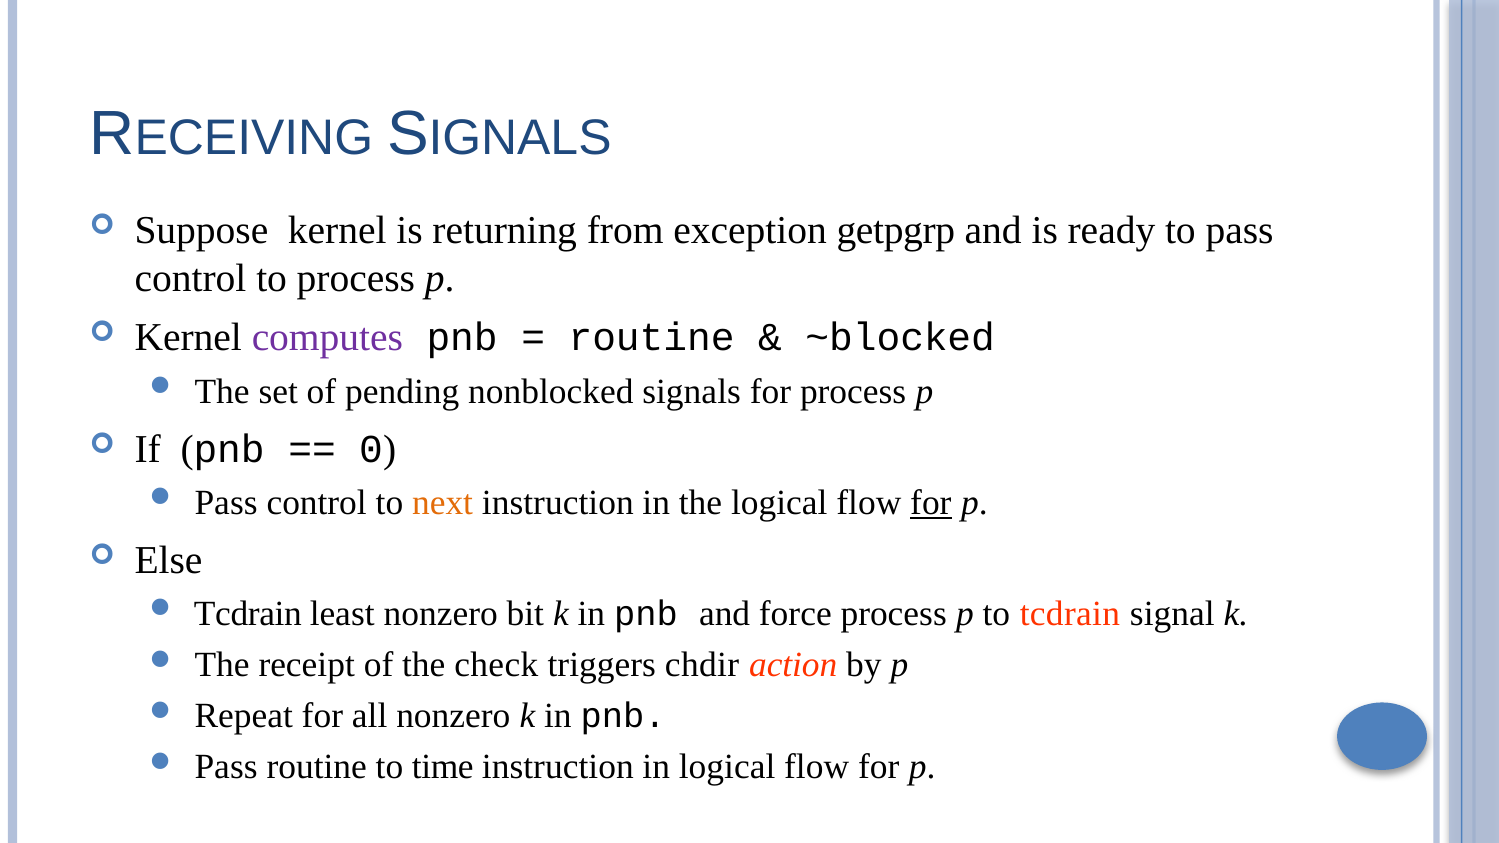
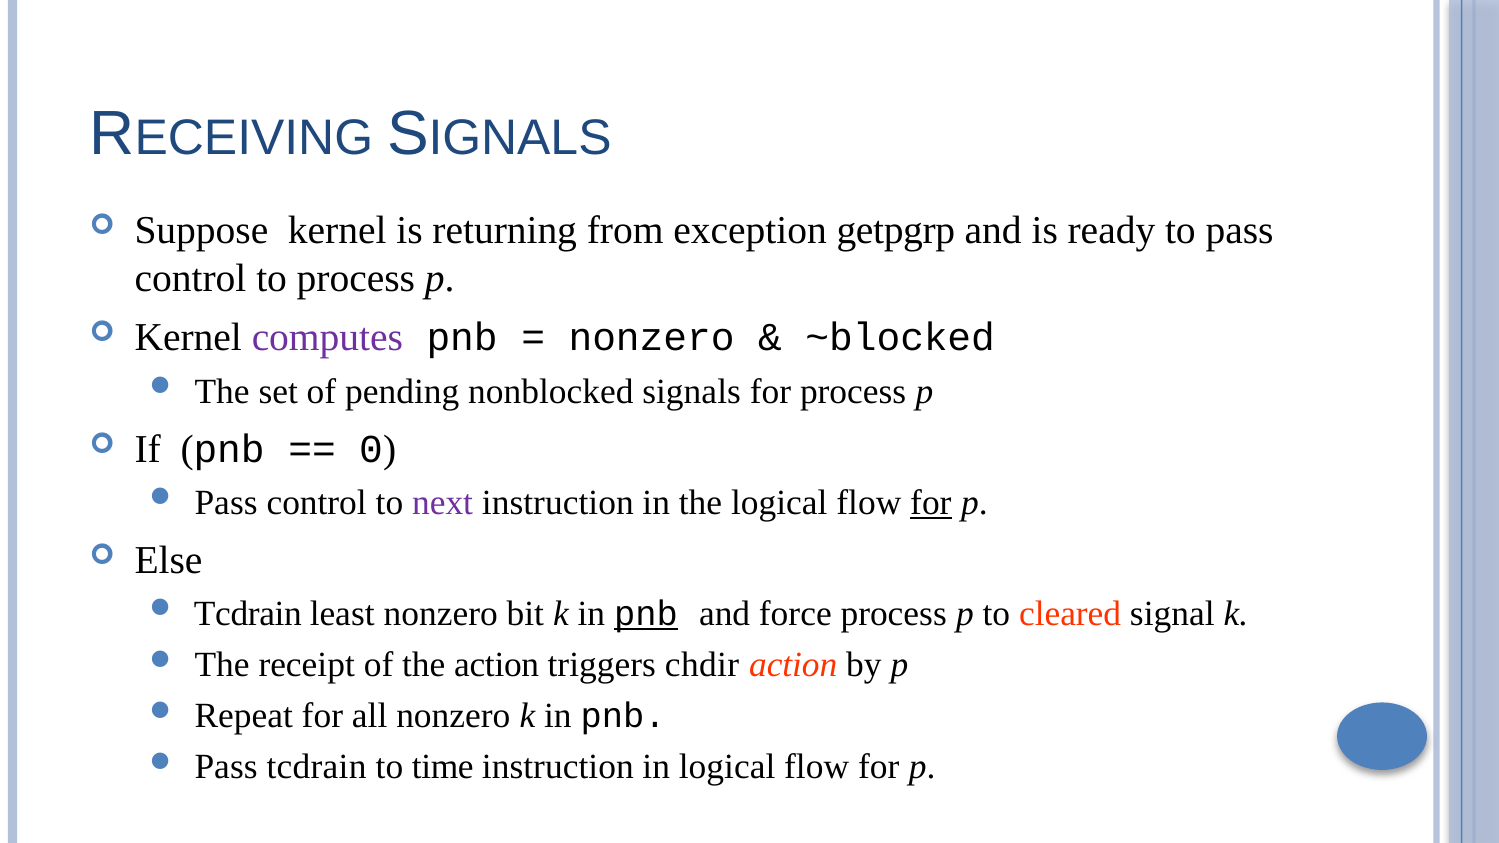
routine: routine -> nonzero (652, 338)
next colour: orange -> purple (443, 503)
pnb underline: none -> present (646, 614)
to tcdrain: tcdrain -> cleared (1070, 614)
the check: check -> action (497, 665)
Pass routine: routine -> tcdrain (317, 767)
